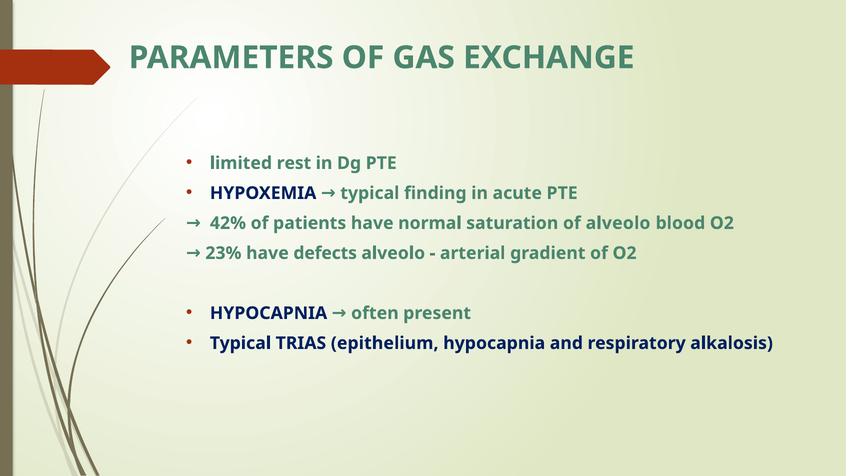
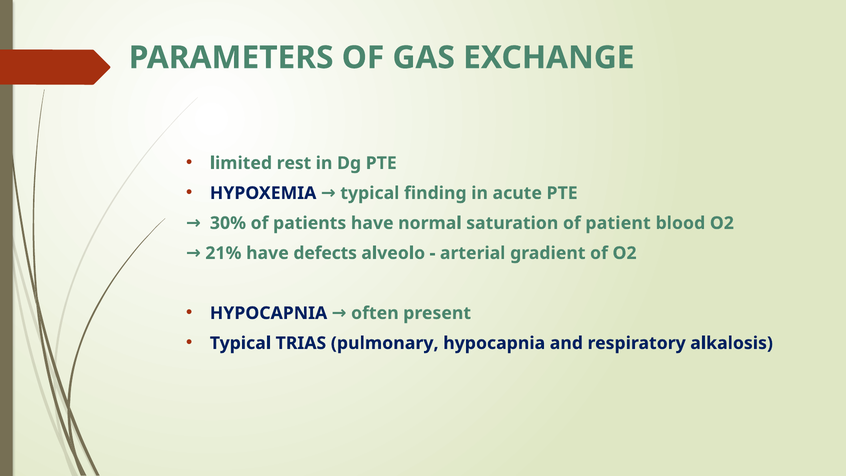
42%: 42% -> 30% (228, 223)
of alveolo: alveolo -> patient (618, 223)
23%: 23% -> 21% (223, 253)
epithelium: epithelium -> pulmonary (385, 343)
